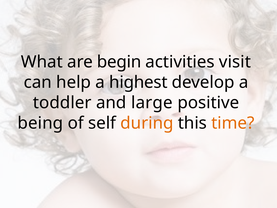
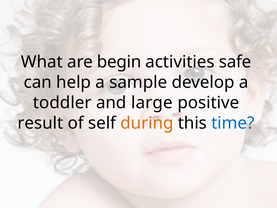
visit: visit -> safe (235, 62)
highest: highest -> sample (138, 82)
being: being -> result (40, 123)
time colour: orange -> blue (233, 123)
